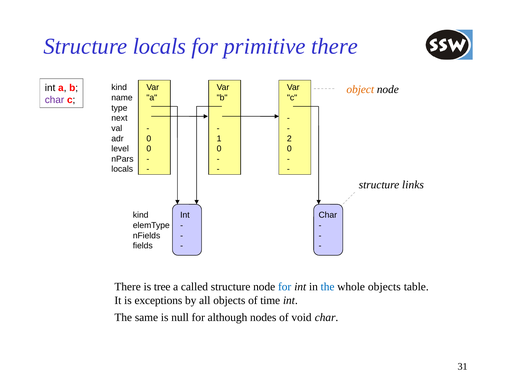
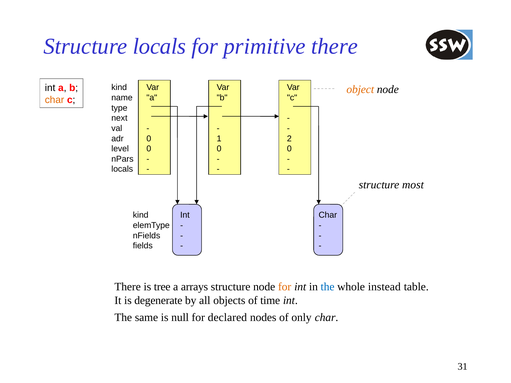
char colour: purple -> orange (55, 100)
links: links -> most (413, 185)
called: called -> arrays (195, 287)
for colour: blue -> orange (285, 287)
whole objects: objects -> instead (384, 287)
exceptions: exceptions -> degenerate (158, 301)
although: although -> declared (227, 318)
void: void -> only (302, 318)
